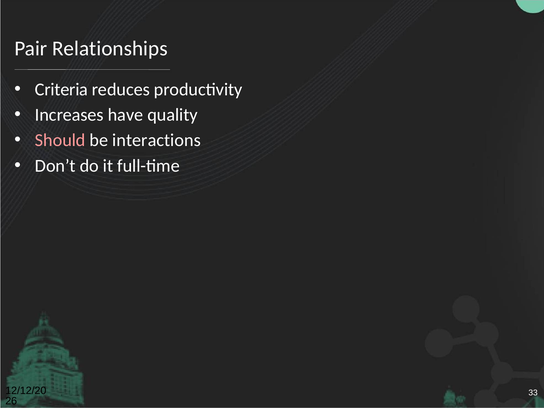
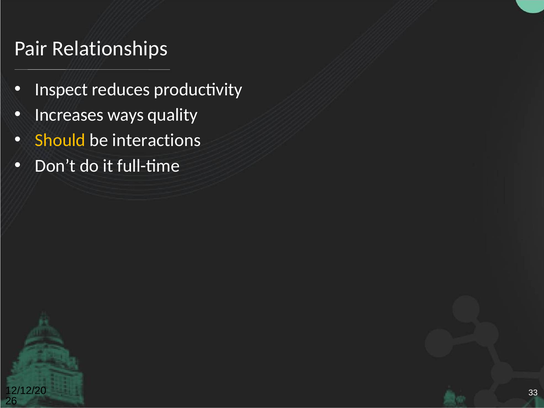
Criteria: Criteria -> Inspect (61, 90)
have: have -> ways (126, 115)
Should colour: pink -> yellow (60, 140)
